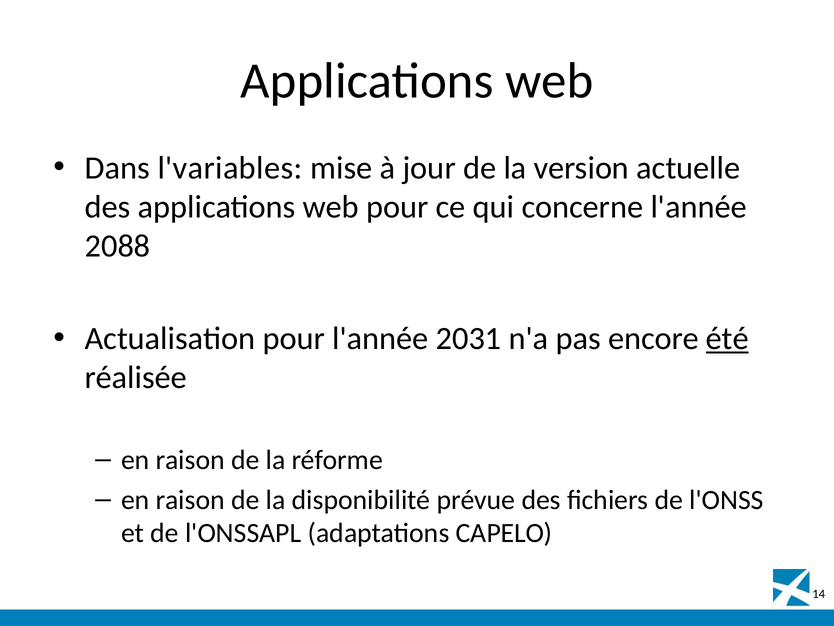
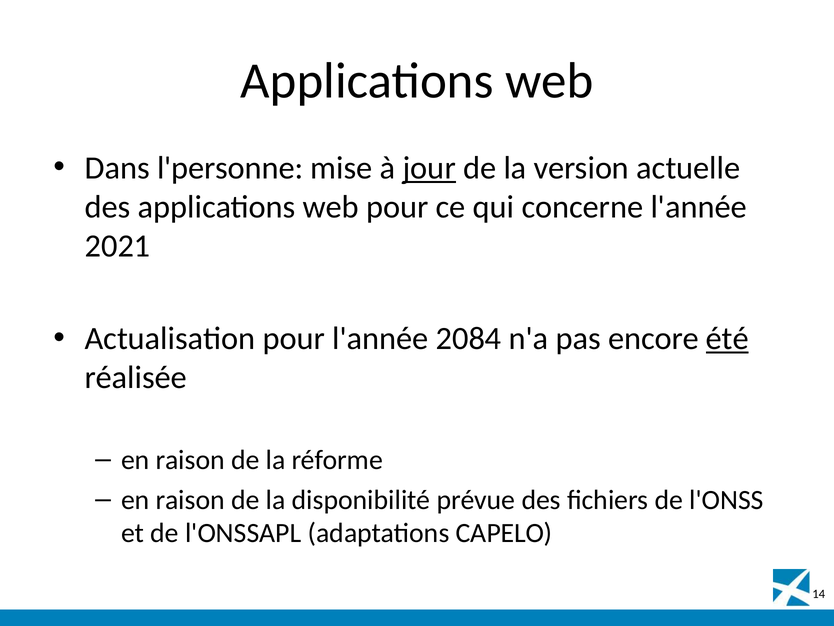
l'variables: l'variables -> l'personne (230, 168)
jour underline: none -> present (429, 168)
2088: 2088 -> 2021 (118, 246)
2031: 2031 -> 2084 (469, 338)
